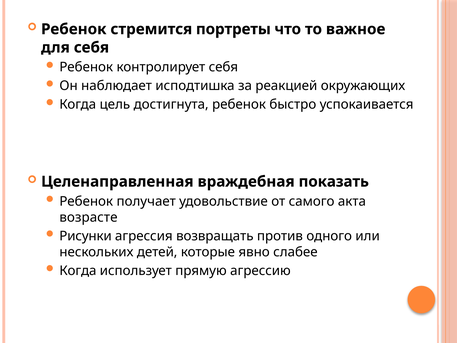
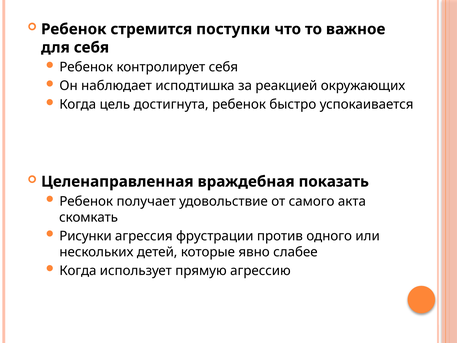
портреты: портреты -> поступки (233, 29)
возрасте: возрасте -> скомкать (89, 217)
возвращать: возвращать -> фрустрации (215, 236)
